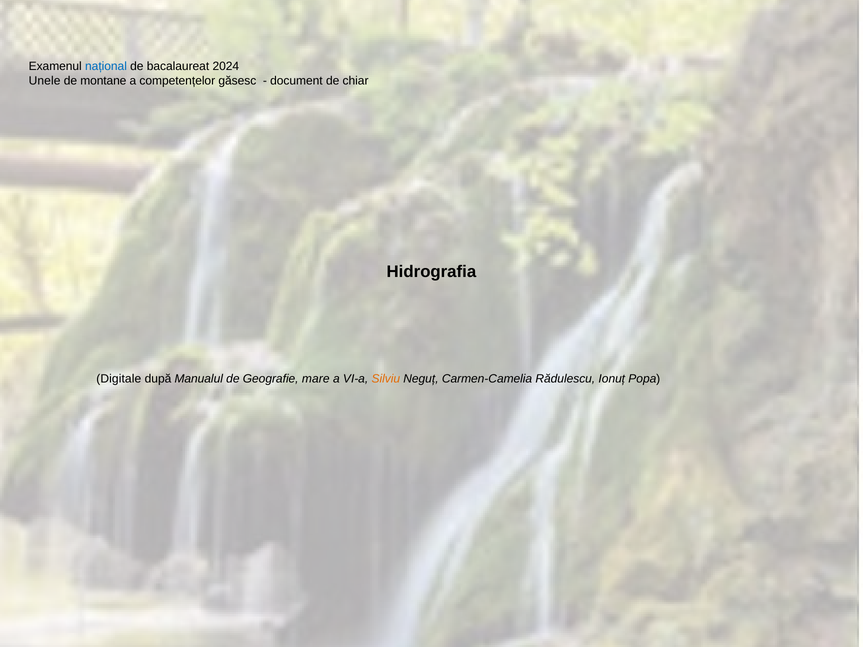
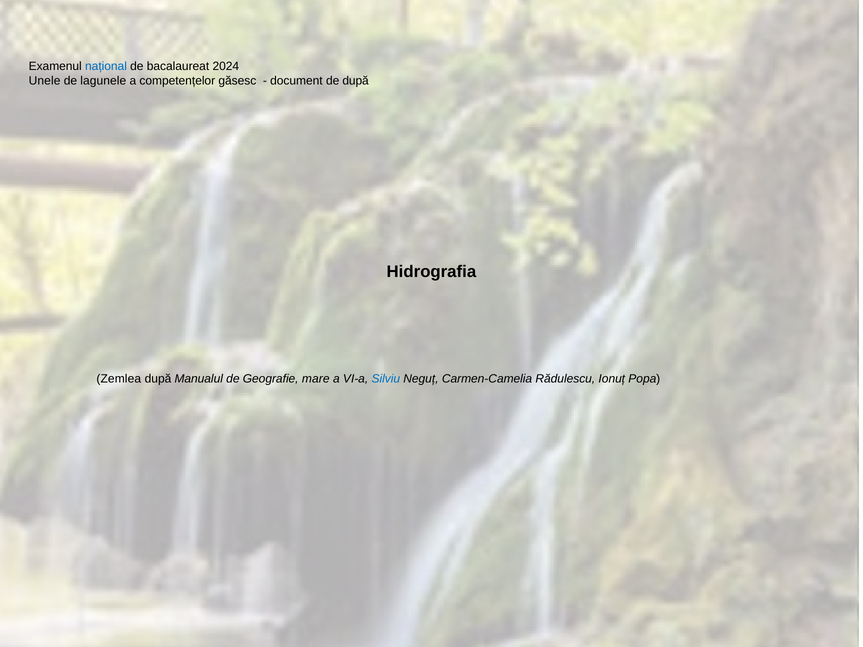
montane: montane -> lagunele (103, 81)
de chiar: chiar -> după (356, 81)
Digitale: Digitale -> Zemlea (119, 379)
Silviu colour: orange -> blue (386, 379)
